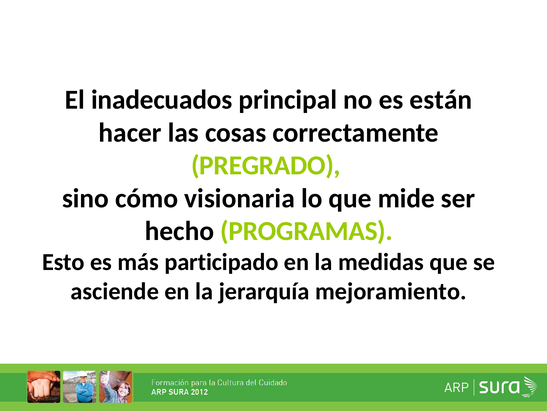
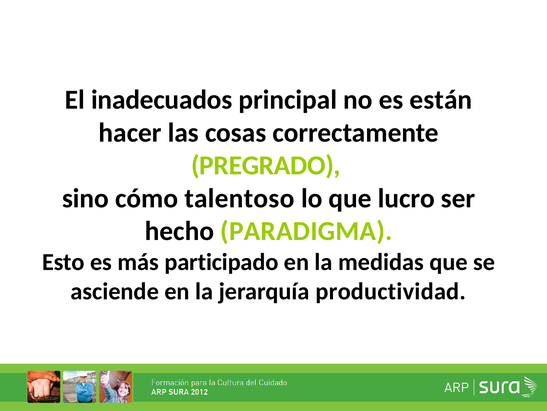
visionaria: visionaria -> talentoso (239, 198)
mide: mide -> lucro (406, 198)
PROGRAMAS: PROGRAMAS -> PARADIGMA (306, 231)
mejoramiento: mejoramiento -> productividad (391, 291)
